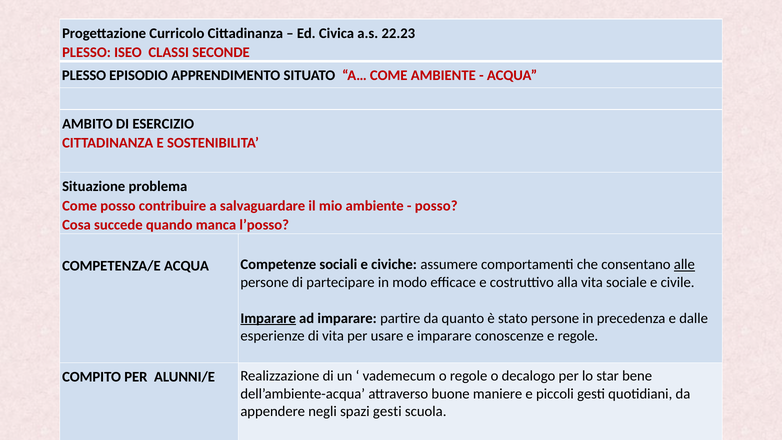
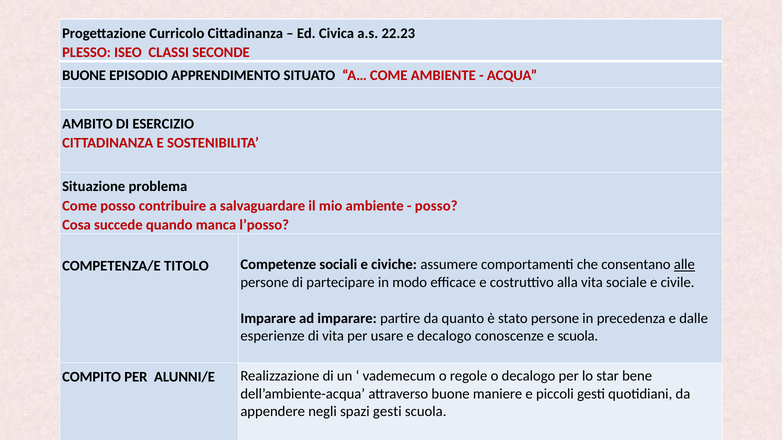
PLESSO: PLESSO -> BUONE (84, 75)
COMPETENZA/E ACQUA: ACQUA -> TITOLO (186, 266)
Imparare underline: present -> none (268, 318)
e imparare: imparare -> decalogo (444, 336)
e regole: regole -> scuola (578, 336)
